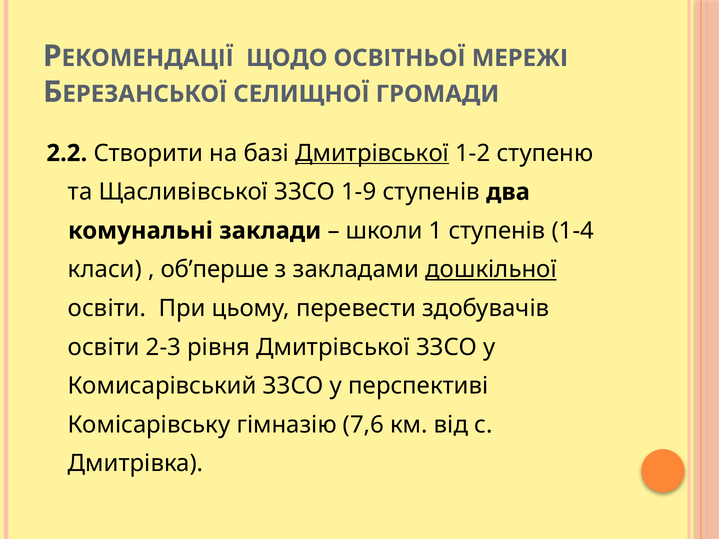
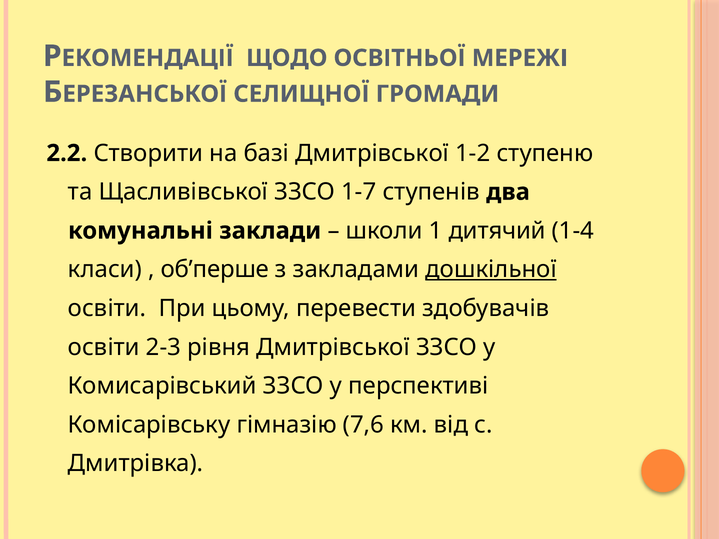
Дмитрівської underline: present -> none (372, 153)
1-9: 1-9 -> 1-7 (359, 192)
1 ступенів: ступенів -> дитячий (497, 231)
